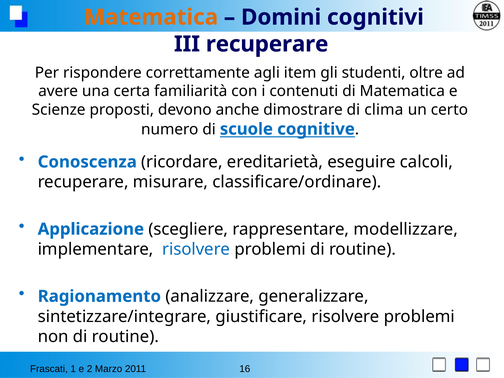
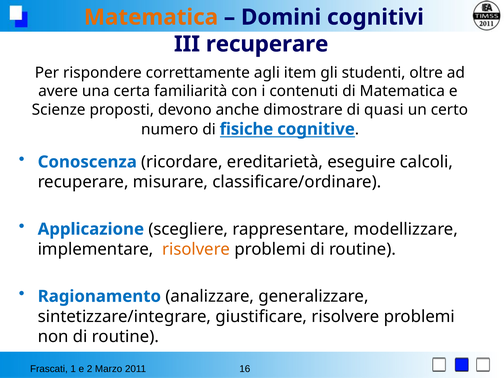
clima: clima -> quasi (384, 110)
scuole: scuole -> fisiche (246, 129)
risolvere colour: blue -> orange (196, 249)
